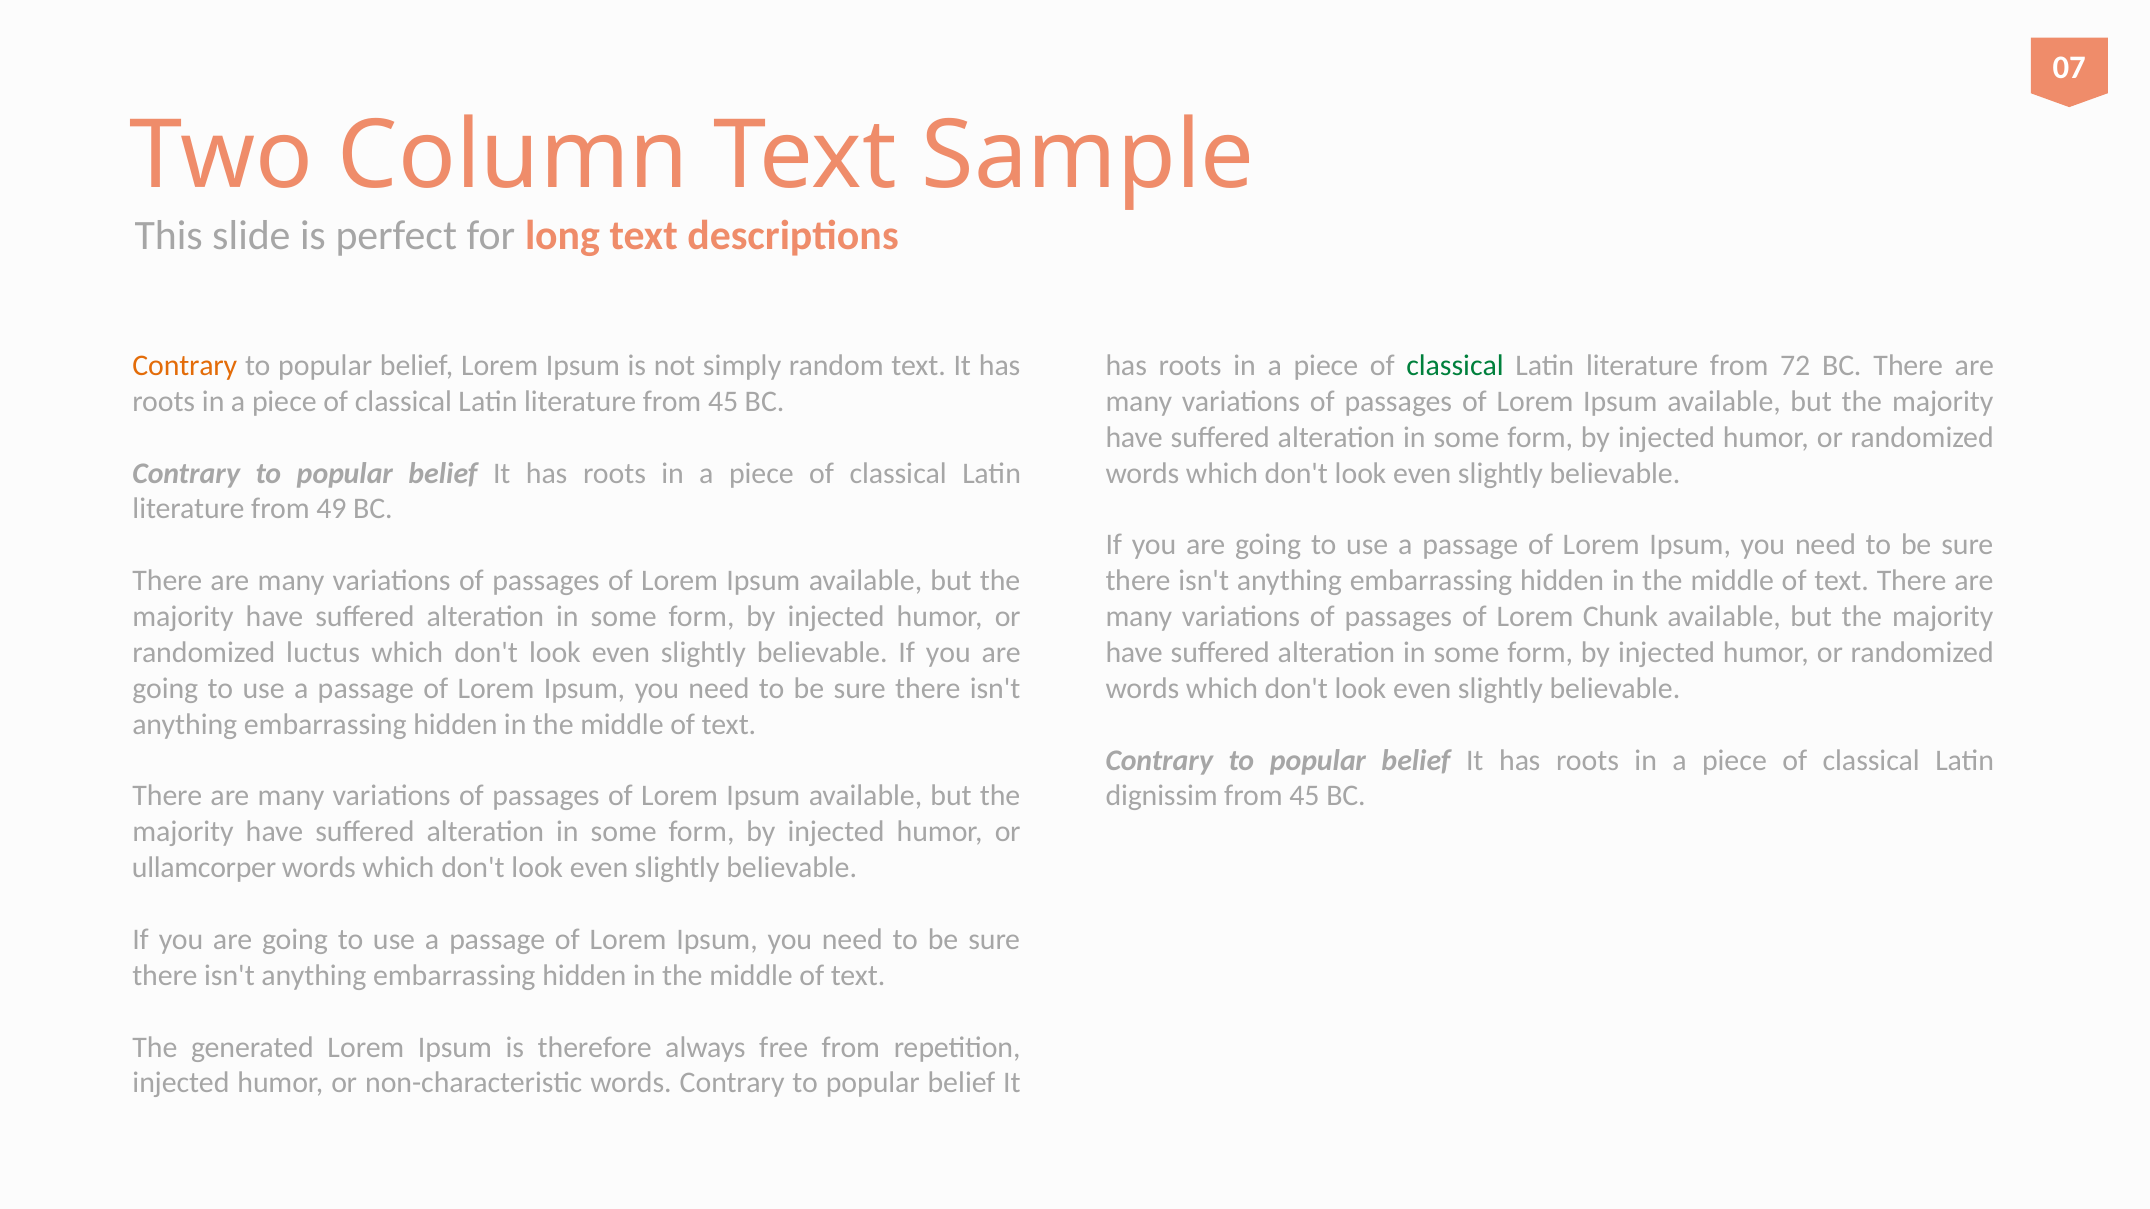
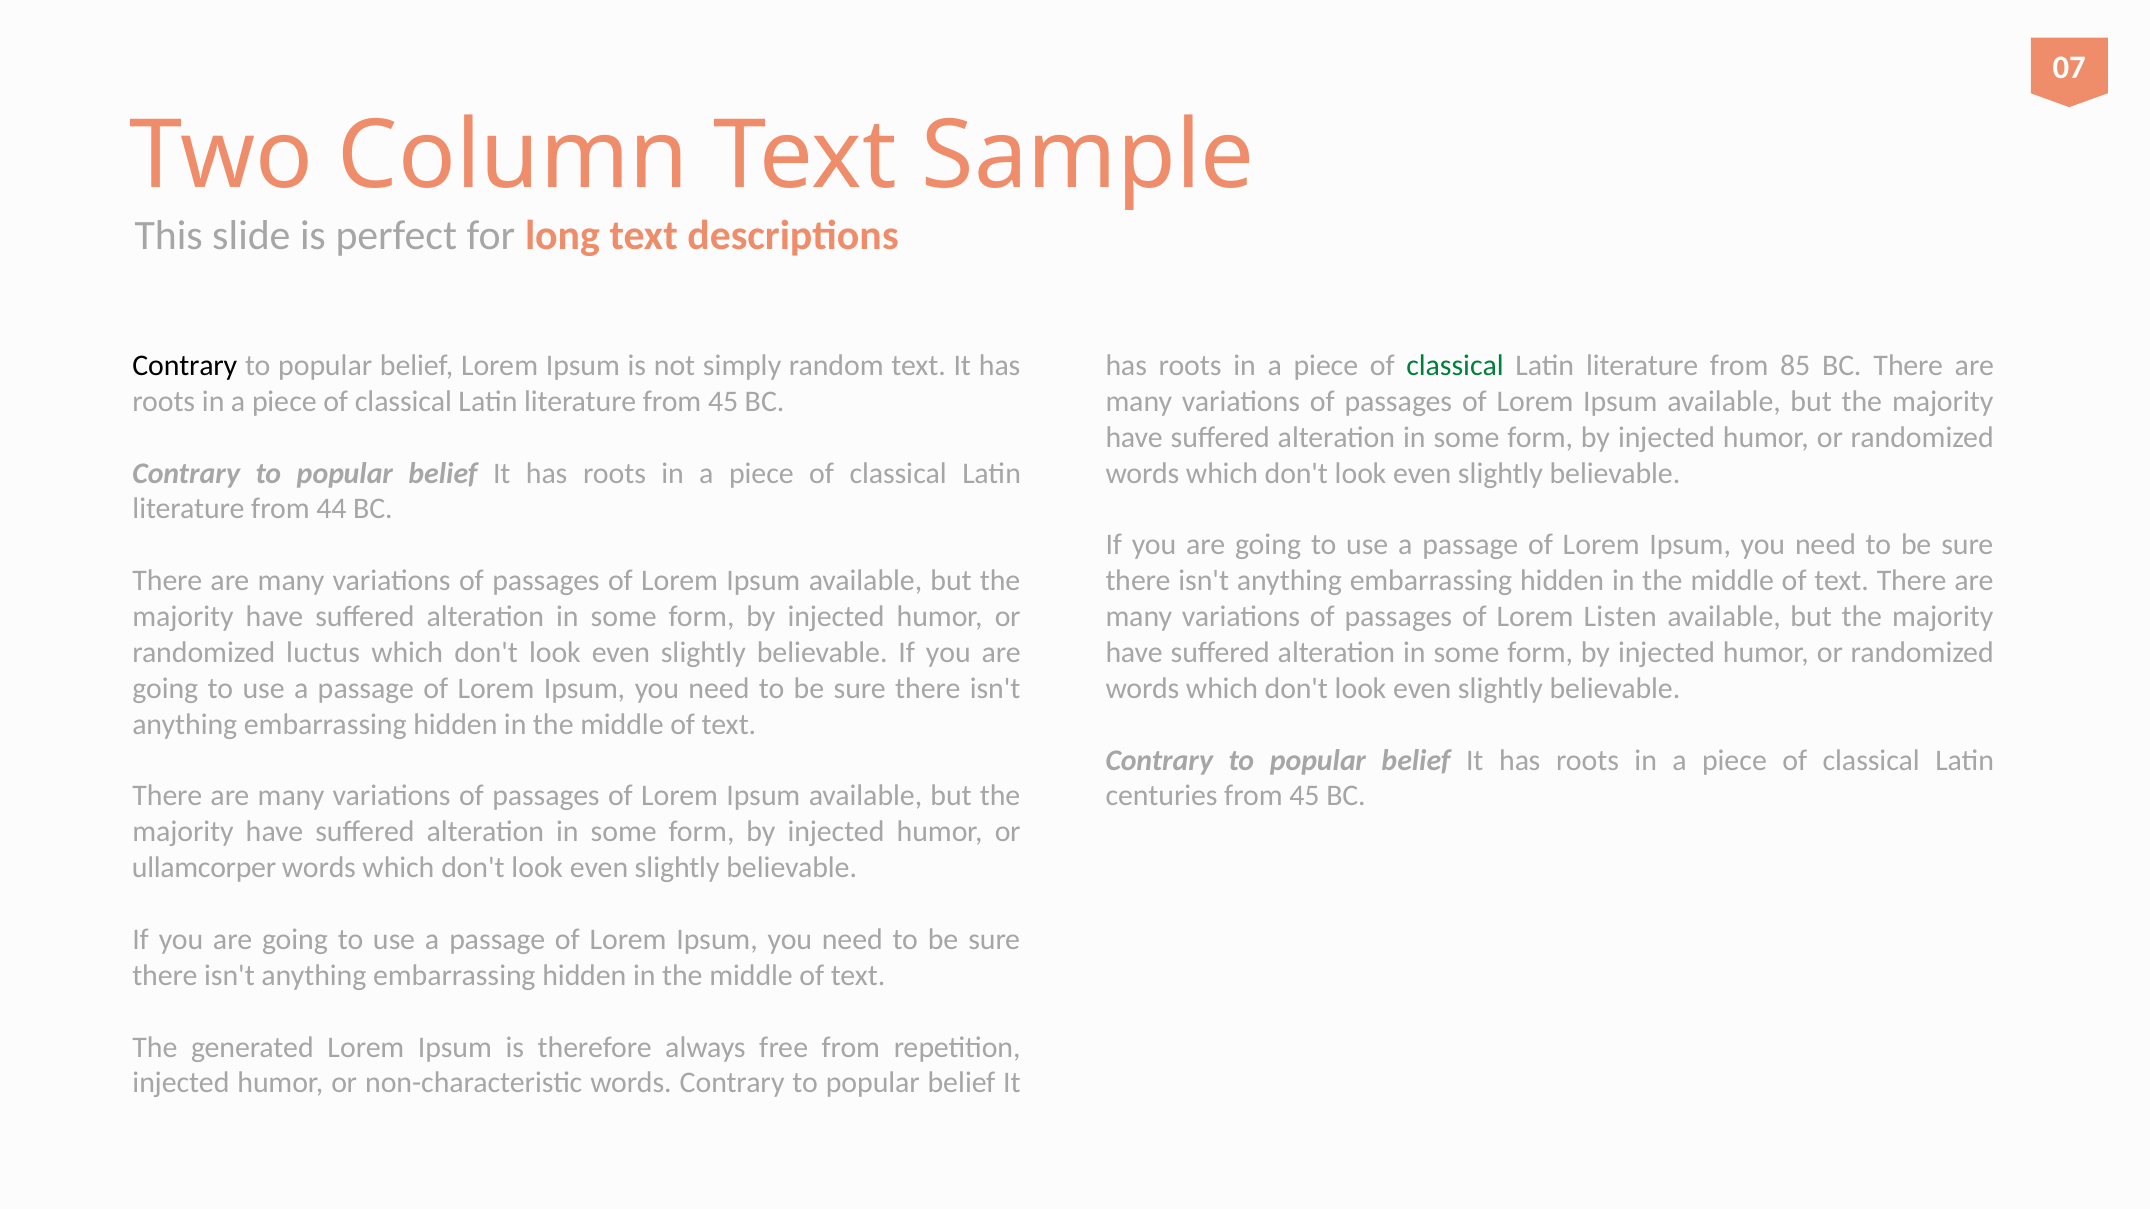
Contrary colour: orange -> black (185, 366)
72: 72 -> 85 (1795, 366)
49: 49 -> 44 (331, 509)
Chunk: Chunk -> Listen (1620, 617)
dignissim: dignissim -> centuries (1162, 796)
